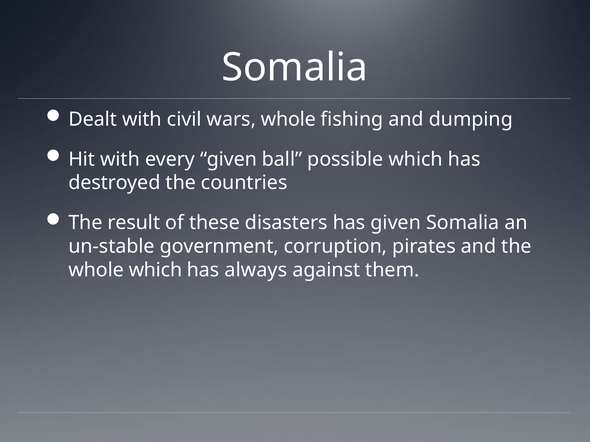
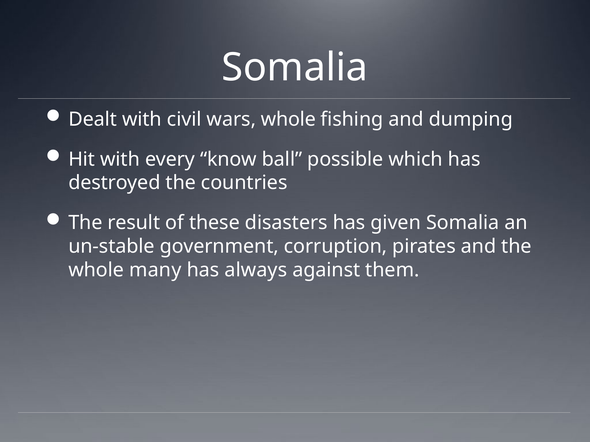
every given: given -> know (228, 159)
whole which: which -> many (155, 270)
